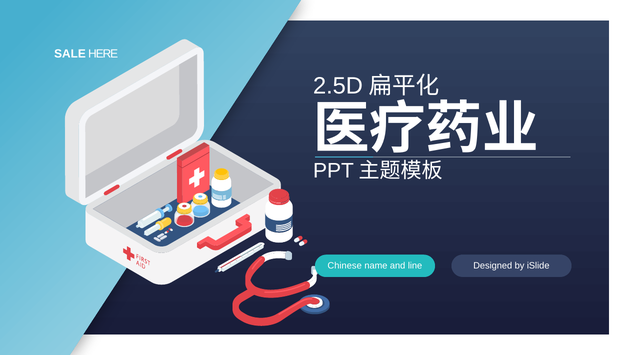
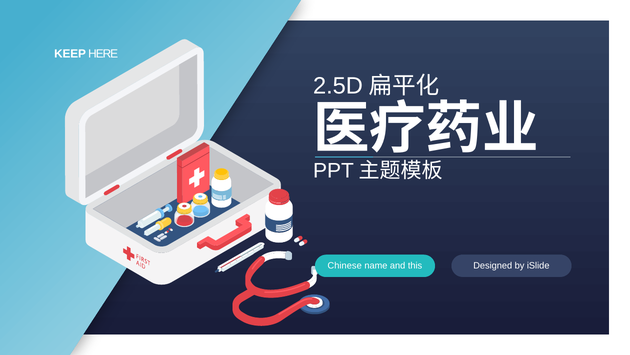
SALE: SALE -> KEEP (70, 54)
line: line -> this (415, 265)
